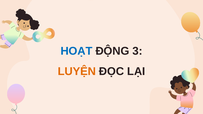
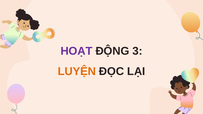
HOẠT colour: blue -> purple (76, 51)
